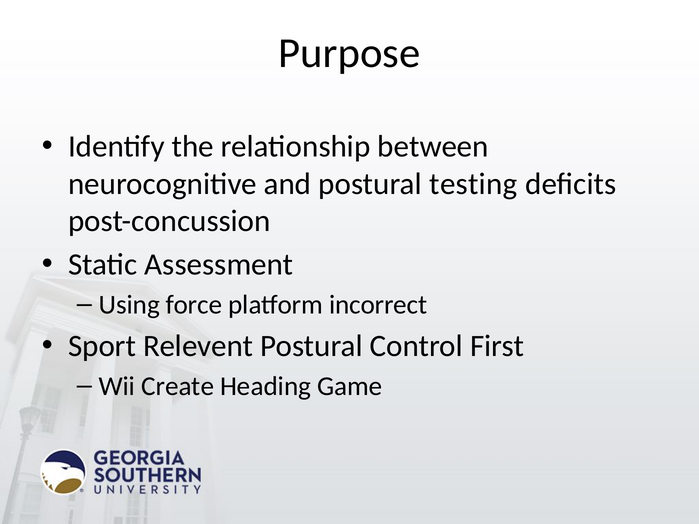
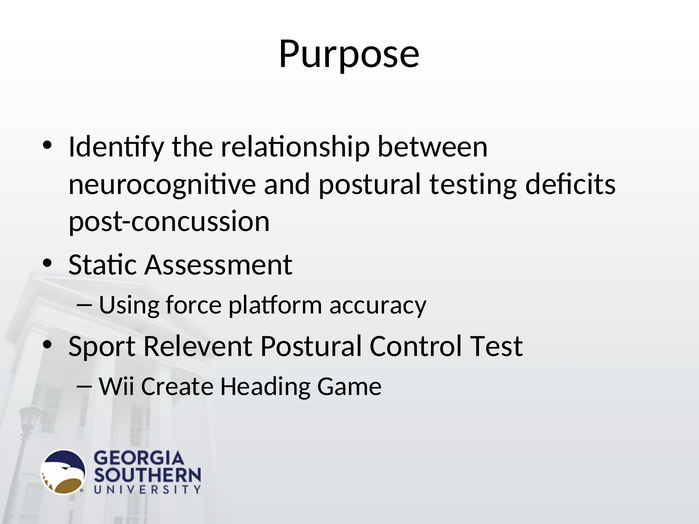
incorrect: incorrect -> accuracy (378, 305)
First: First -> Test (497, 346)
